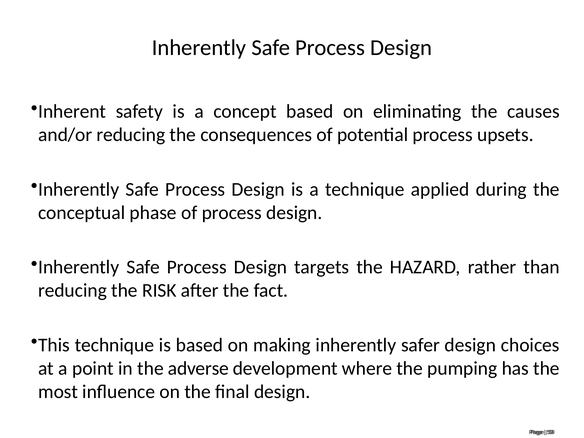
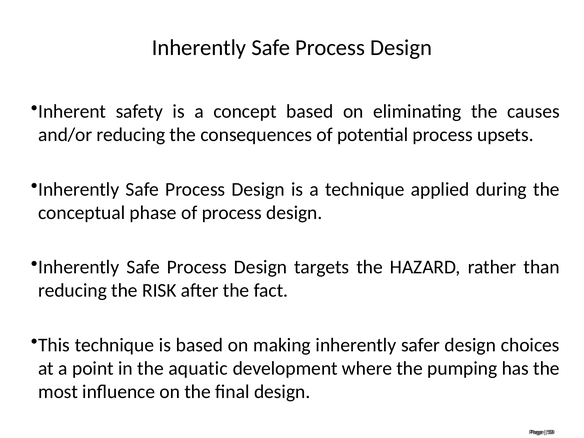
adverse: adverse -> aquatic (198, 368)
